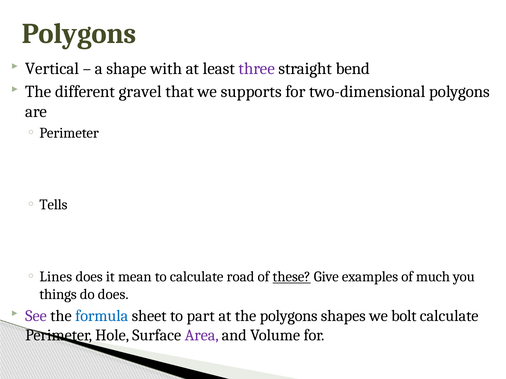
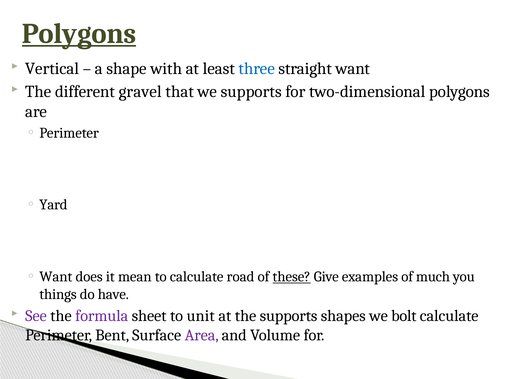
Polygons underline: none -> present (79, 34)
three colour: purple -> blue (257, 69)
straight bend: bend -> want (353, 69)
Tells: Tells -> Yard (53, 205)
Lines: Lines -> Want (56, 277)
do does: does -> have (113, 295)
formula colour: blue -> purple (102, 316)
part: part -> unit (201, 316)
the polygons: polygons -> supports (289, 316)
Hole: Hole -> Bent (112, 336)
